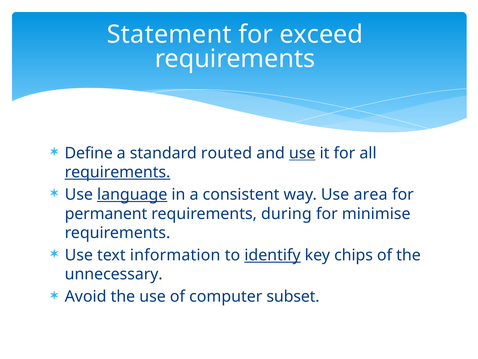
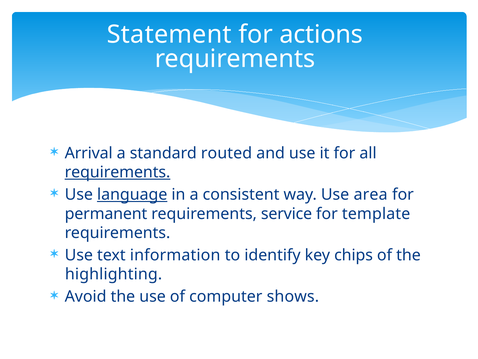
exceed: exceed -> actions (321, 34)
Define: Define -> Arrival (89, 153)
use underline: present -> none (302, 153)
during: during -> service (287, 213)
minimise: minimise -> template (376, 213)
identify underline: present -> none (272, 255)
unnecessary: unnecessary -> highlighting (114, 274)
subset: subset -> shows (293, 296)
